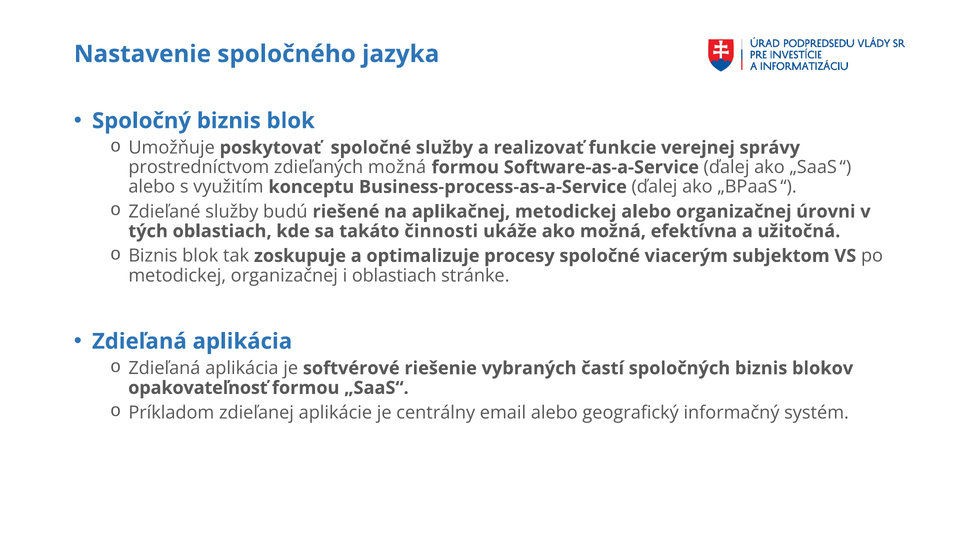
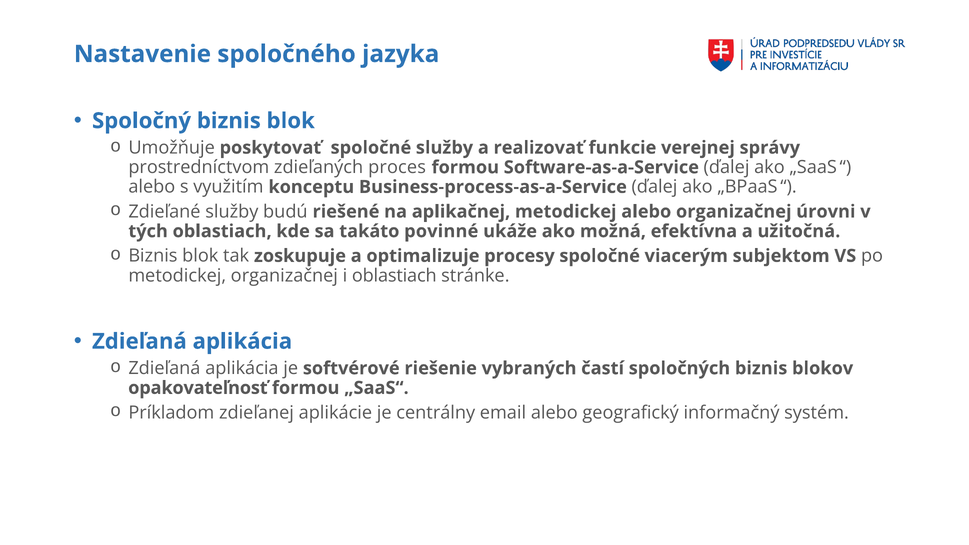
zdieľaných možná: možná -> proces (397, 167)
činnosti: činnosti -> povinné (441, 231)
